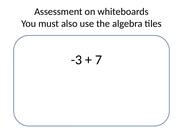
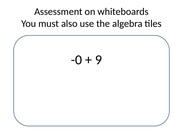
-3: -3 -> -0 (76, 60)
7: 7 -> 9 (99, 60)
